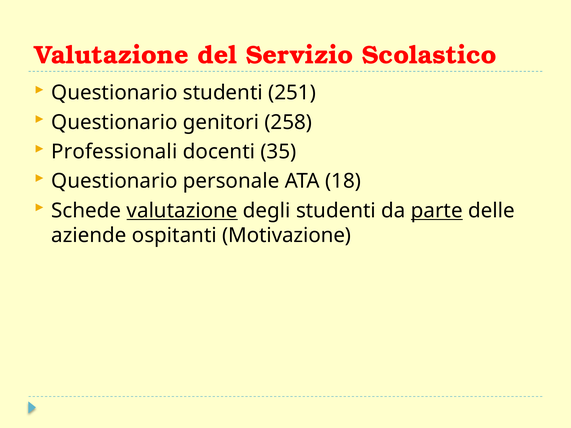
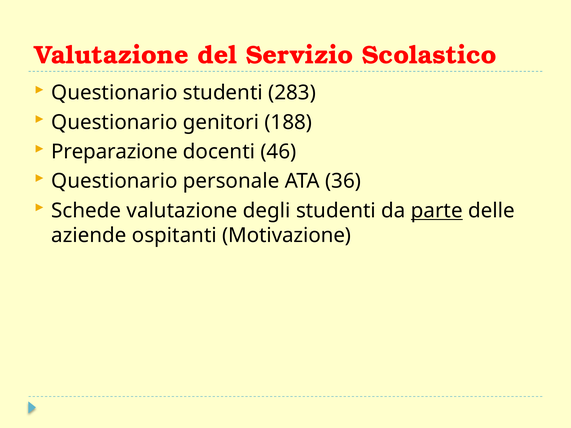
251: 251 -> 283 (292, 93)
258: 258 -> 188 (288, 122)
Professionali: Professionali -> Preparazione (114, 152)
35: 35 -> 46 (278, 152)
18: 18 -> 36 (343, 181)
valutazione underline: present -> none (182, 211)
